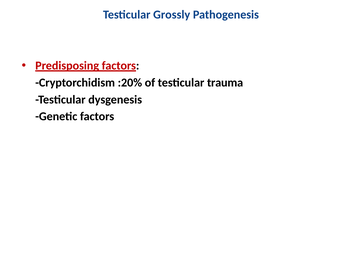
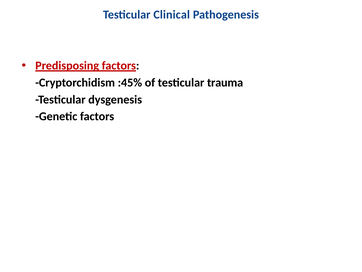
Grossly: Grossly -> Clinical (172, 15)
:20%: :20% -> :45% (130, 82)
